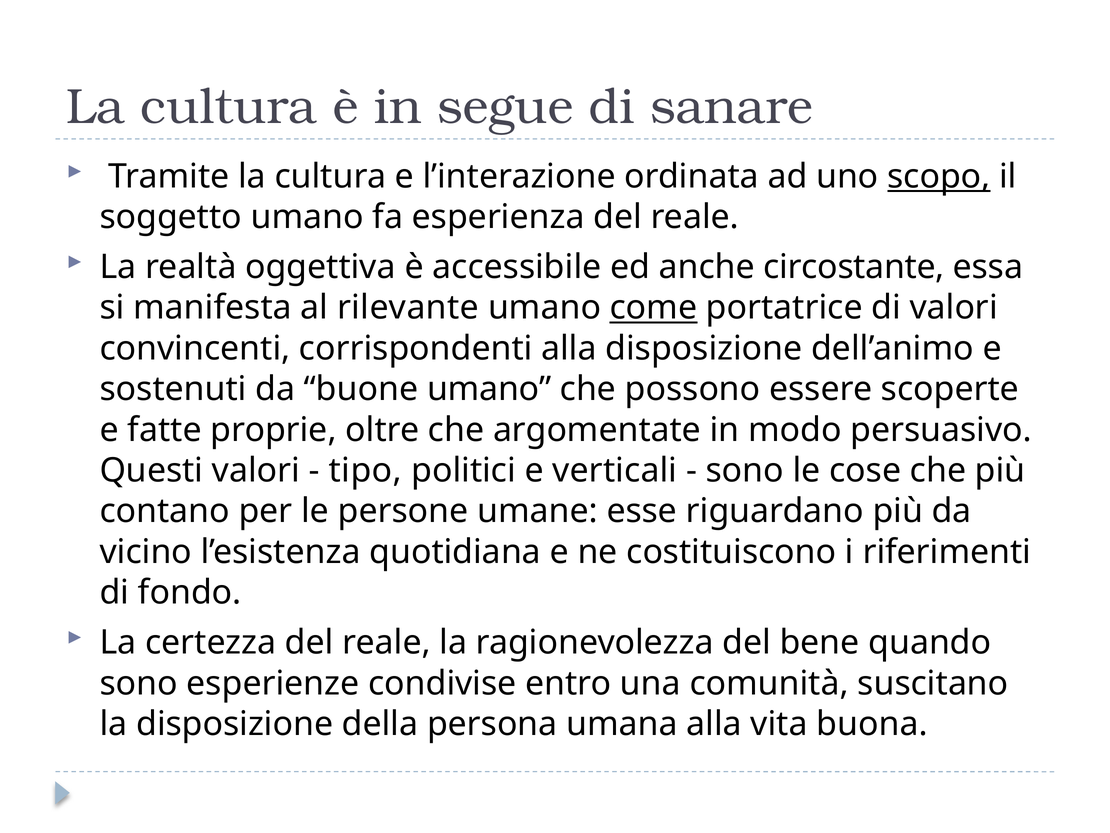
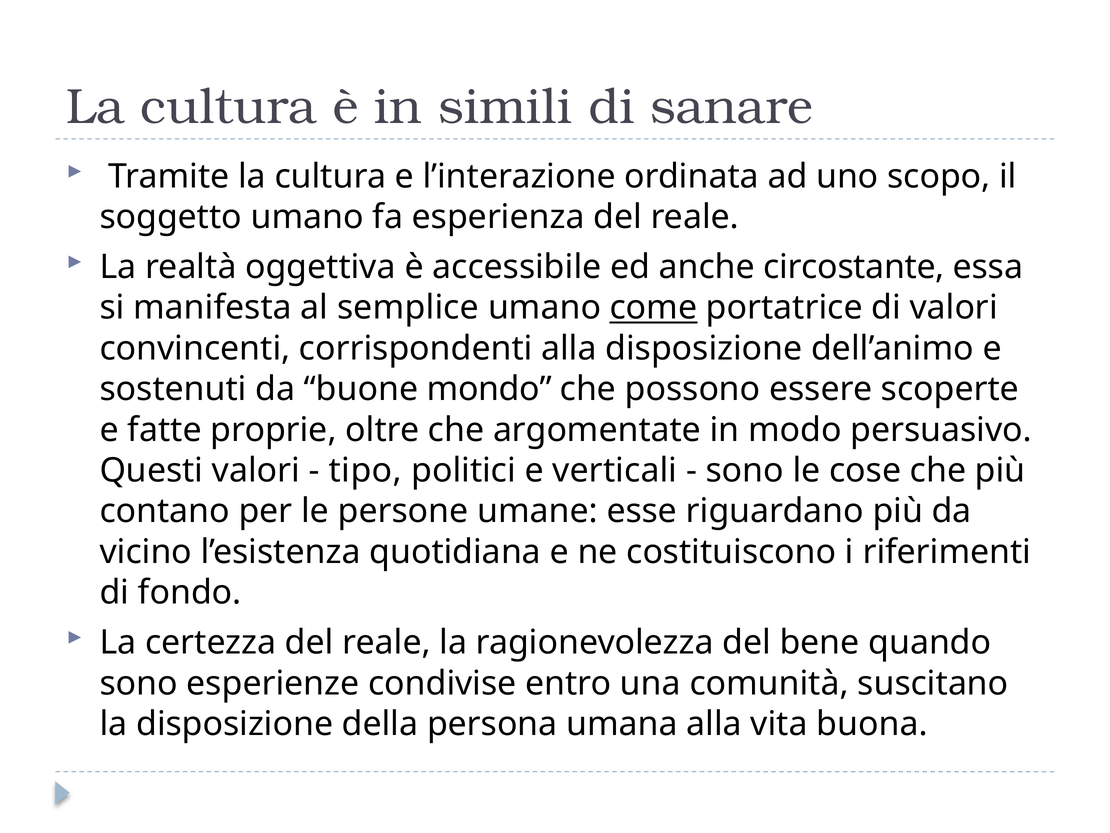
segue: segue -> simili (505, 107)
scopo underline: present -> none (939, 176)
rilevante: rilevante -> semplice (408, 308)
buone umano: umano -> mondo (489, 389)
